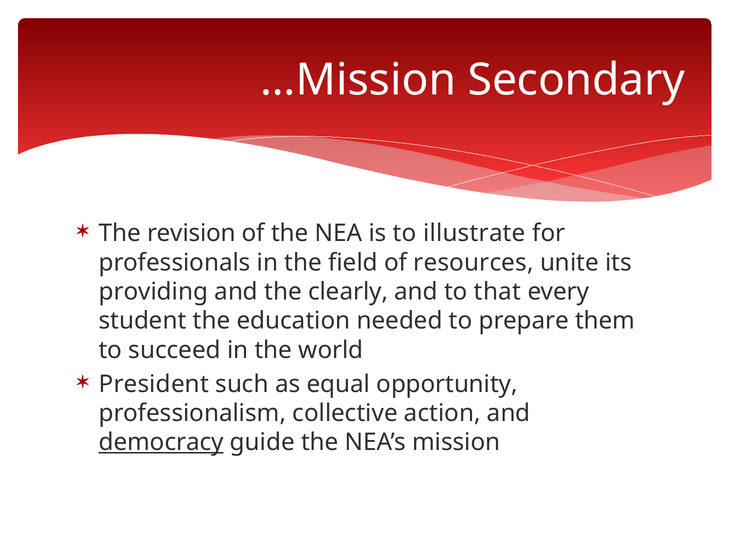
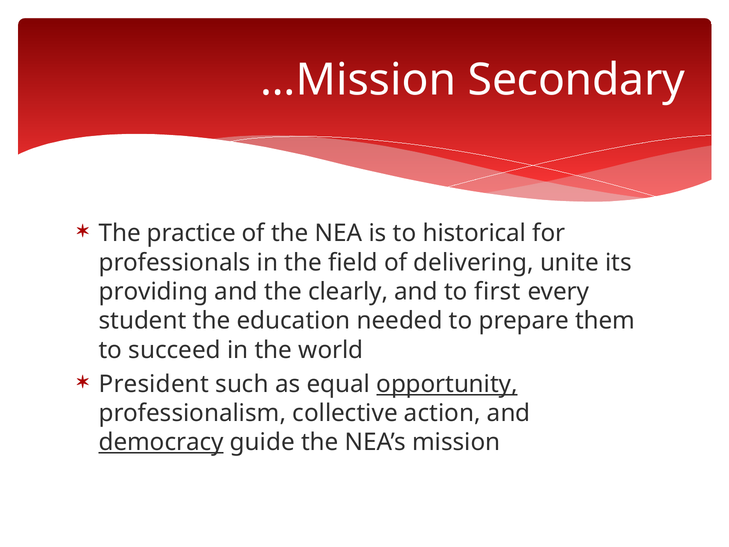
revision: revision -> practice (191, 233)
illustrate: illustrate -> historical (474, 233)
resources: resources -> delivering (474, 262)
that: that -> first (497, 292)
opportunity underline: none -> present (447, 384)
